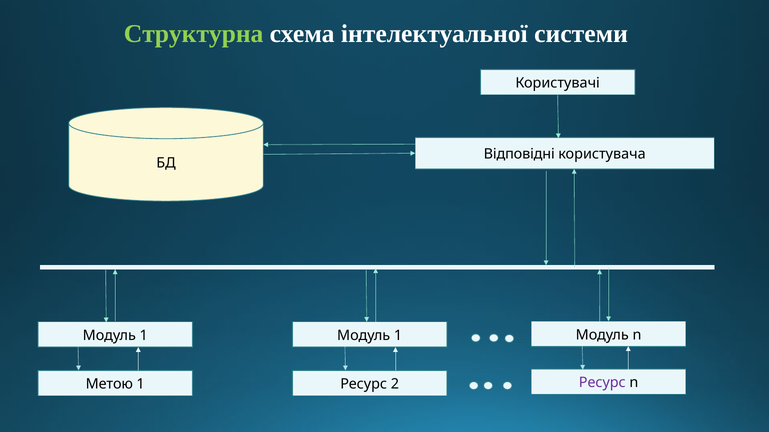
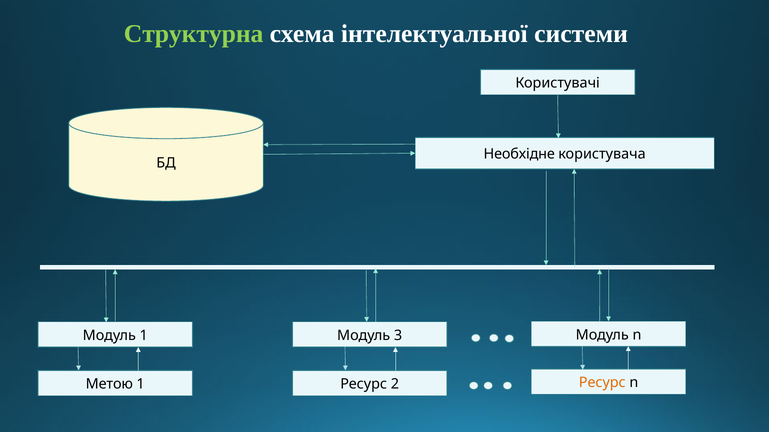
Відповідні: Відповідні -> Необхідне (519, 154)
1 Модуль 1: 1 -> 3 (398, 336)
Ресурс colour: purple -> orange (602, 383)
